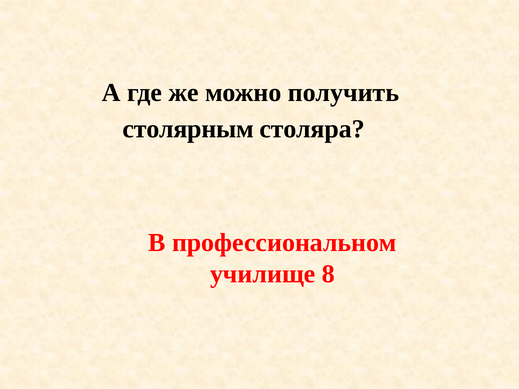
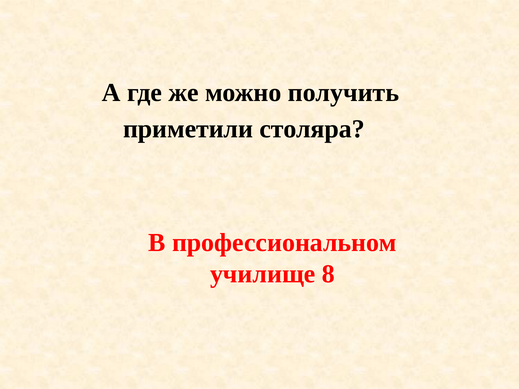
столярным: столярным -> приметили (188, 129)
